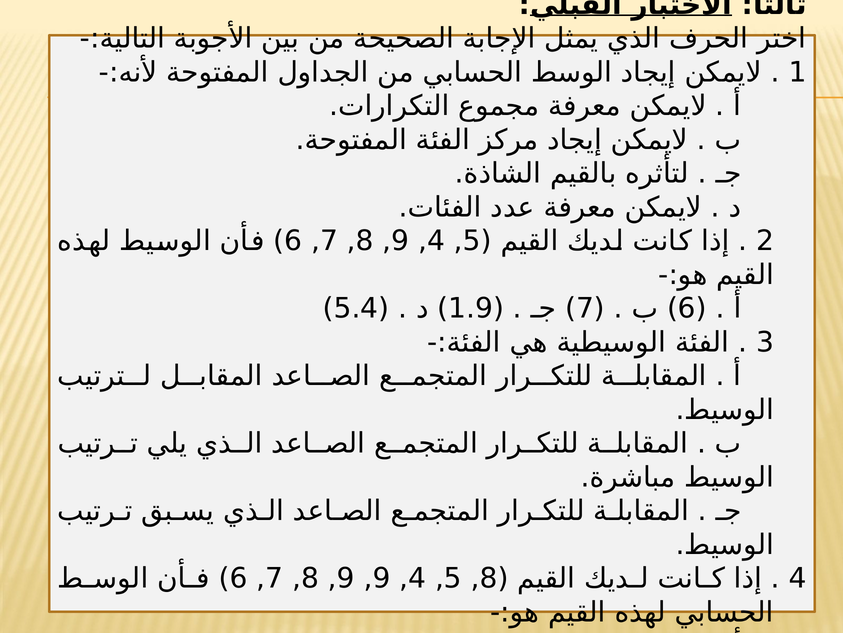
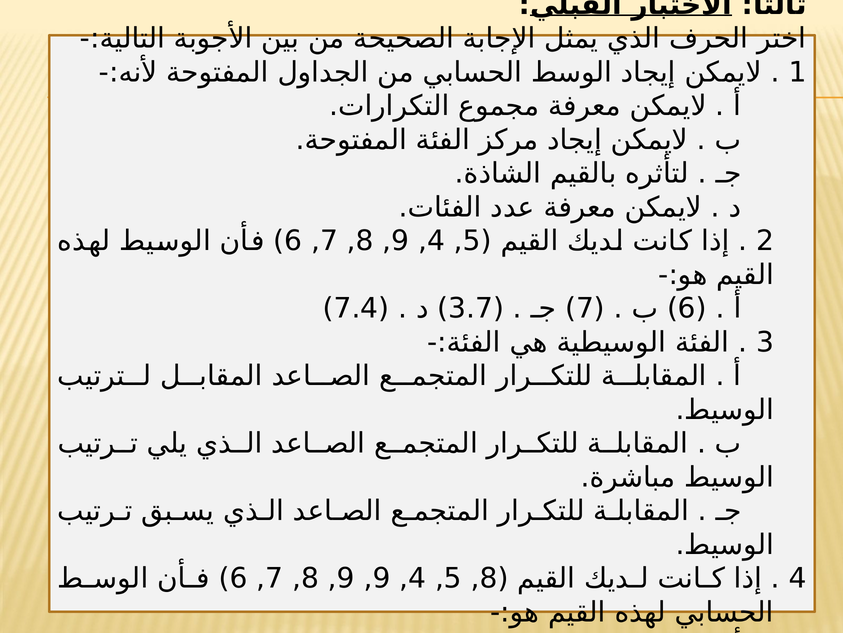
5.4: 5.4 -> 7.4 (356, 308)
1.9: 1.9 -> 3.7 (471, 308)
